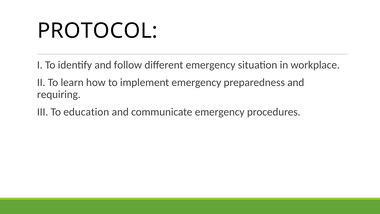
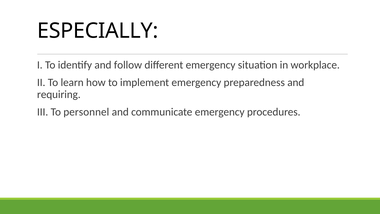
PROTOCOL: PROTOCOL -> ESPECIALLY (98, 31)
education: education -> personnel (86, 112)
